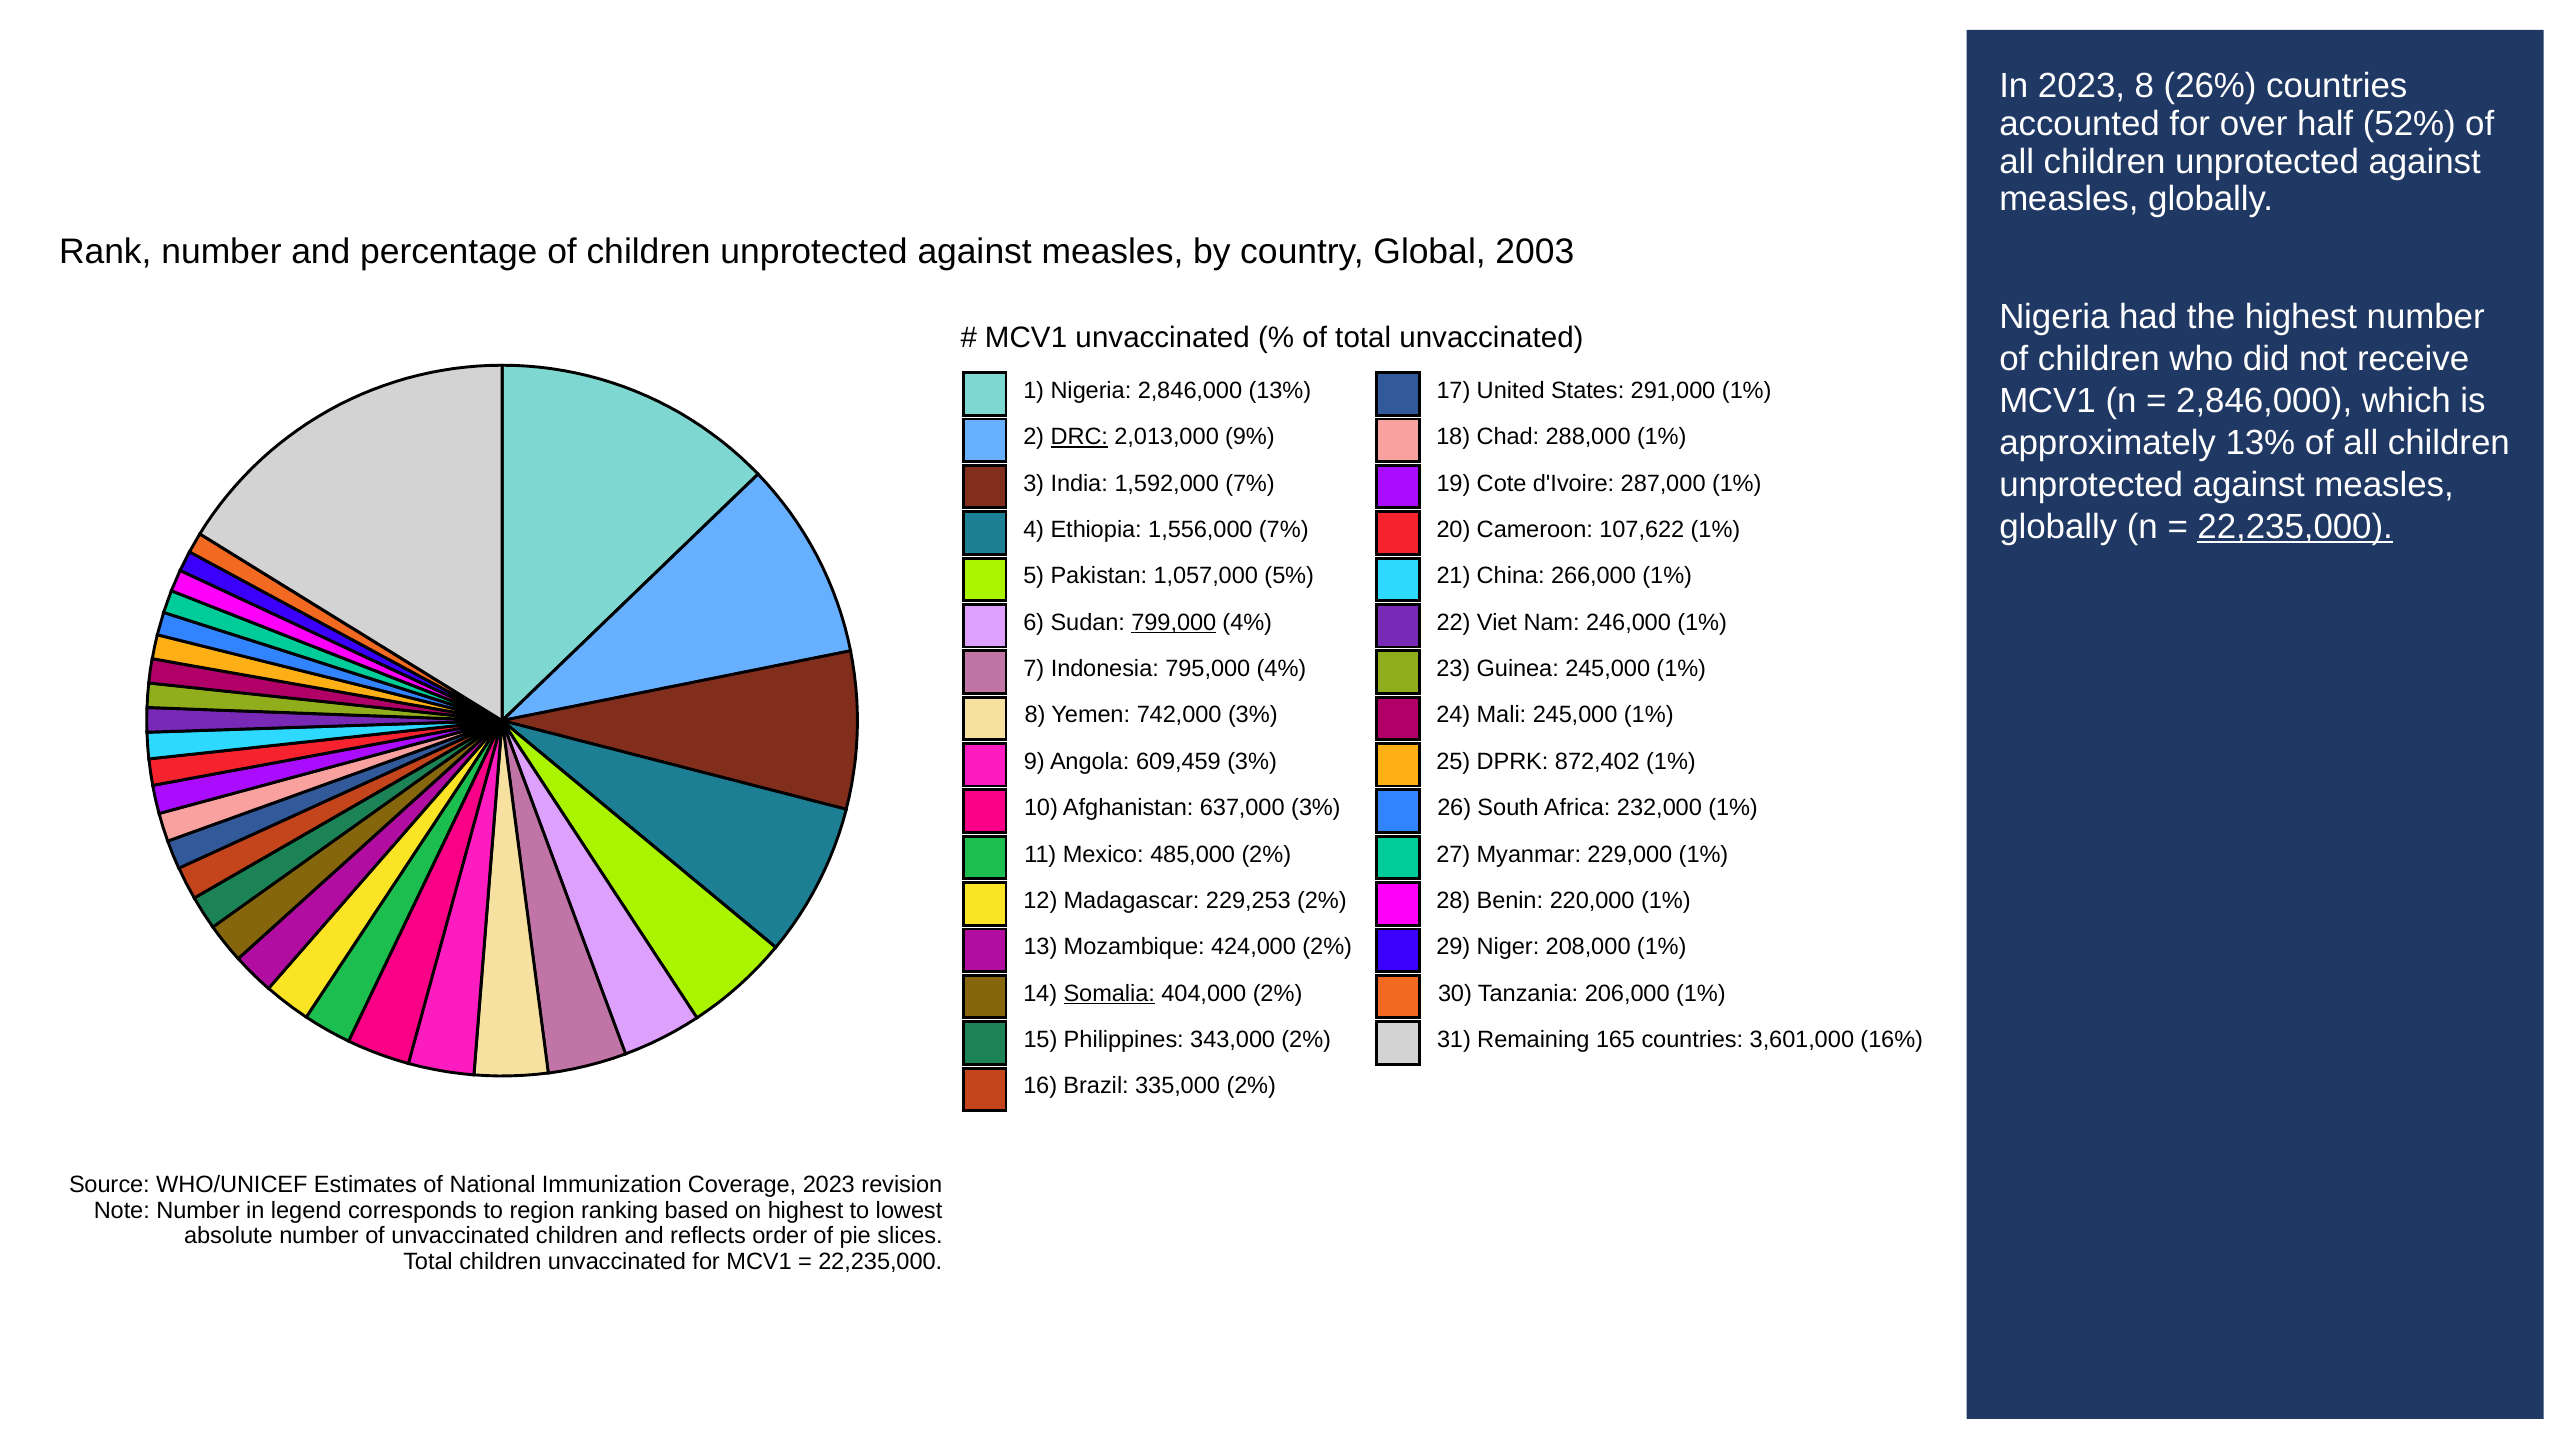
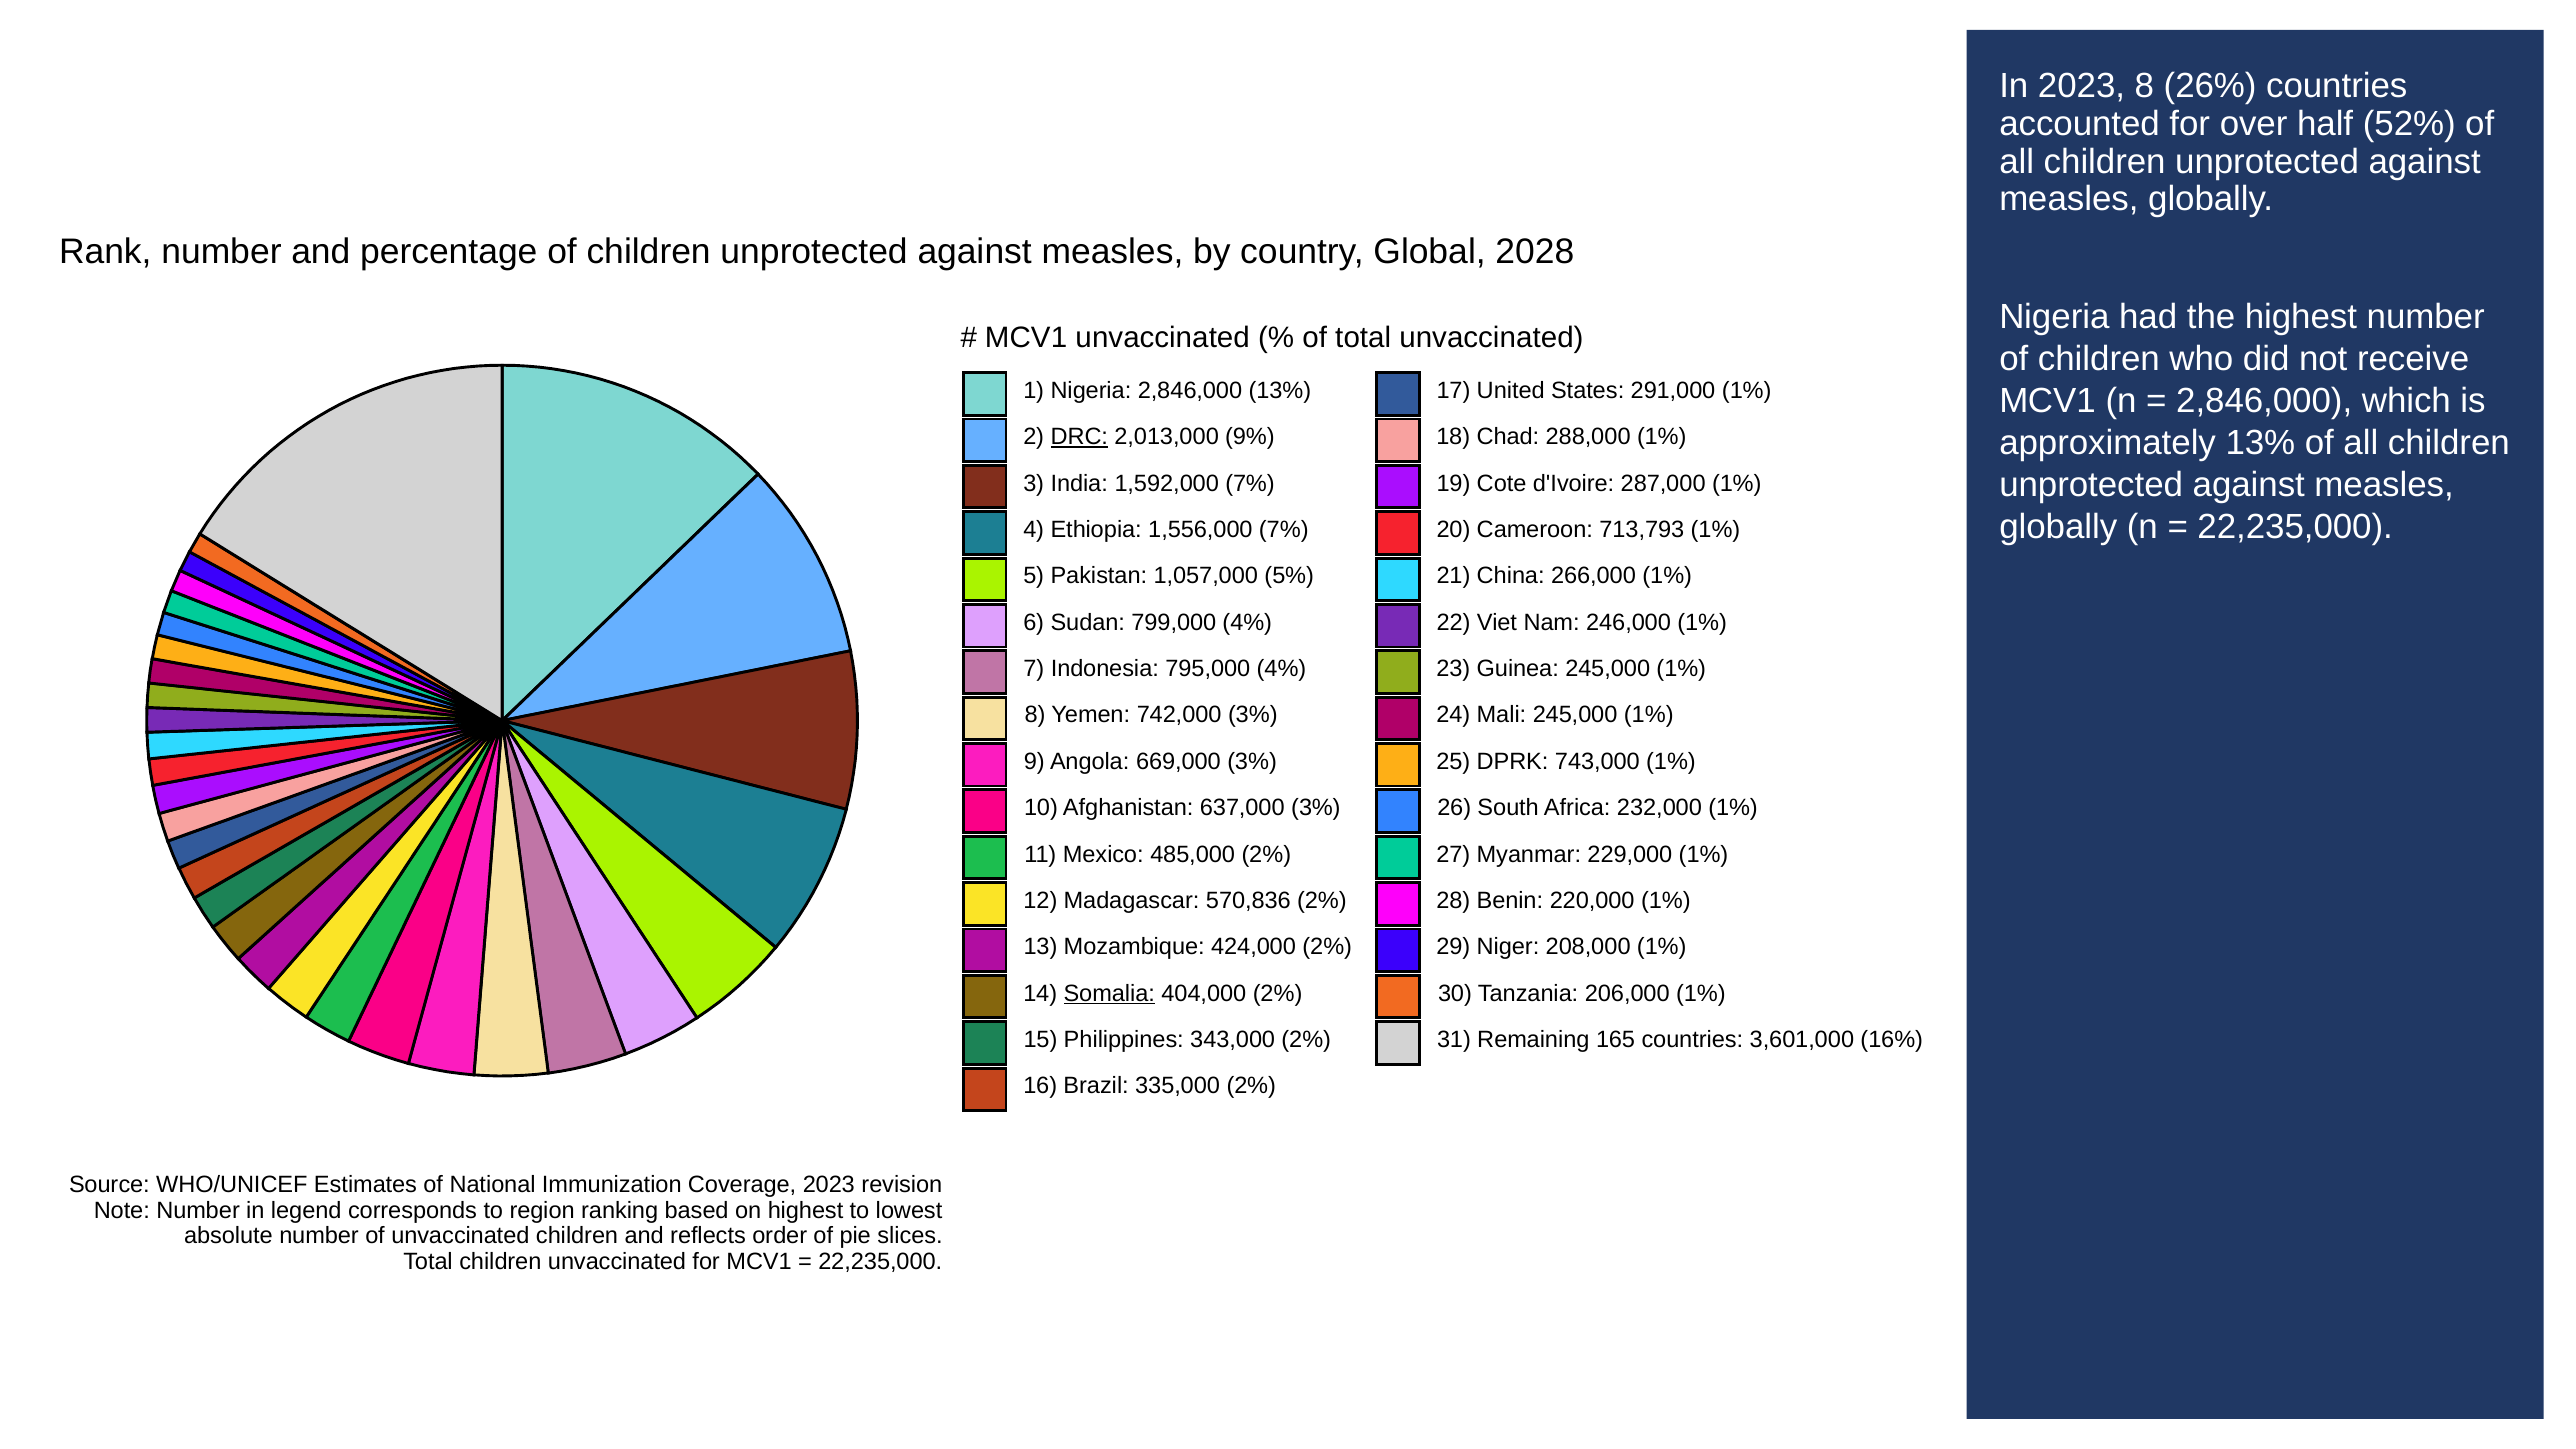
2003: 2003 -> 2028 (1535, 251)
22,235,000 underline: present -> none (2295, 527)
107,622: 107,622 -> 713,793 (1642, 530)
799,000 underline: present -> none (1174, 622)
609,459: 609,459 -> 669,000 (1178, 762)
872,402: 872,402 -> 743,000 (1597, 762)
229,253: 229,253 -> 570,836 (1248, 901)
